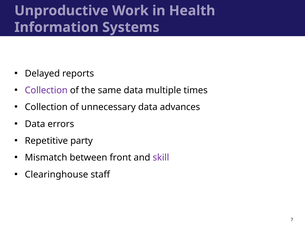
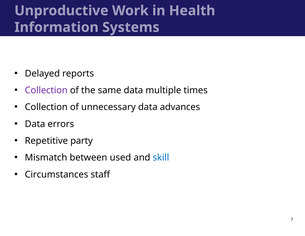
front: front -> used (120, 157)
skill colour: purple -> blue (161, 157)
Clearinghouse: Clearinghouse -> Circumstances (57, 174)
